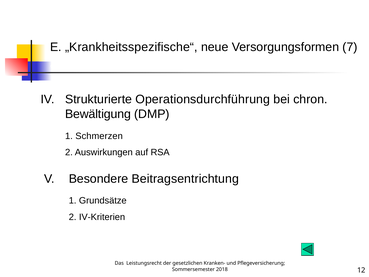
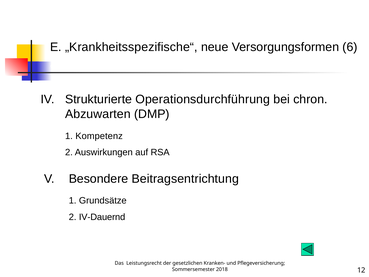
7: 7 -> 6 (350, 47)
Bewältigung: Bewältigung -> Abzuwarten (98, 114)
Schmerzen: Schmerzen -> Kompetenz (99, 136)
IV-Kriterien: IV-Kriterien -> IV-Dauernd (102, 217)
